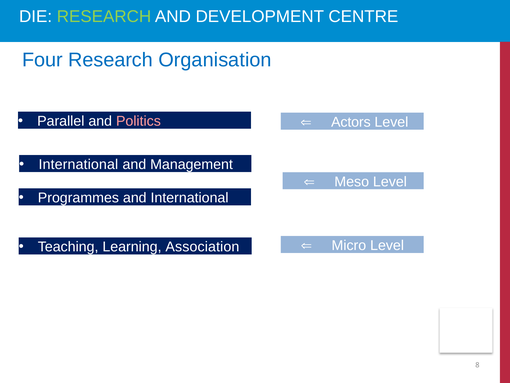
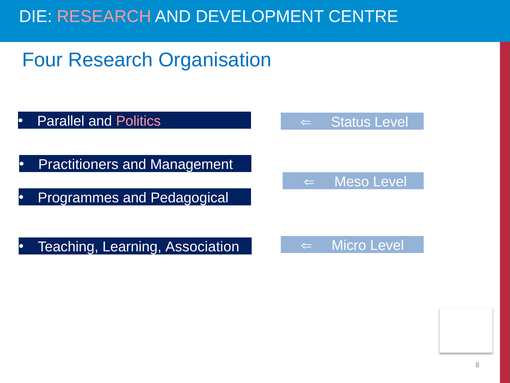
RESEARCH colour: light green -> pink (104, 16)
Actors: Actors -> Status (351, 122)
International: International -> Practitioners (78, 164)
and International: International -> Pedagogical (190, 198)
